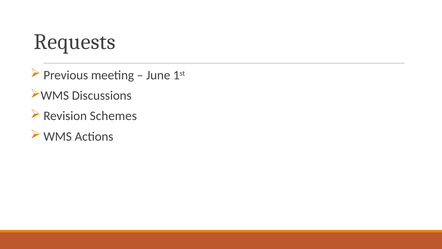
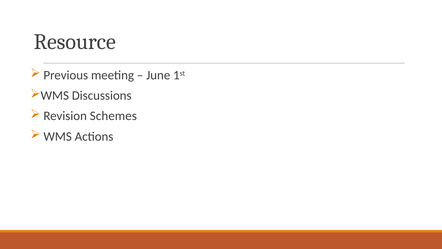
Requests: Requests -> Resource (75, 42)
